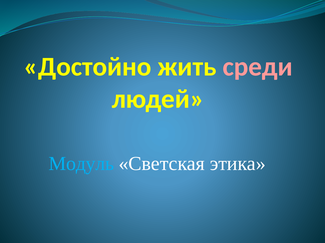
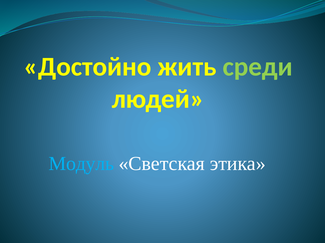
среди colour: pink -> light green (258, 67)
